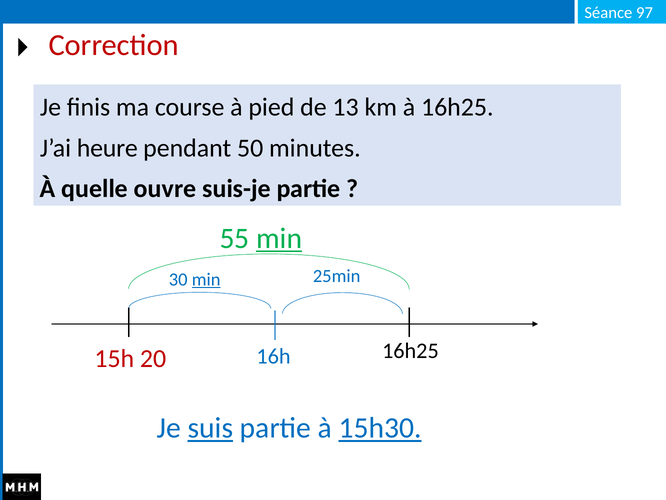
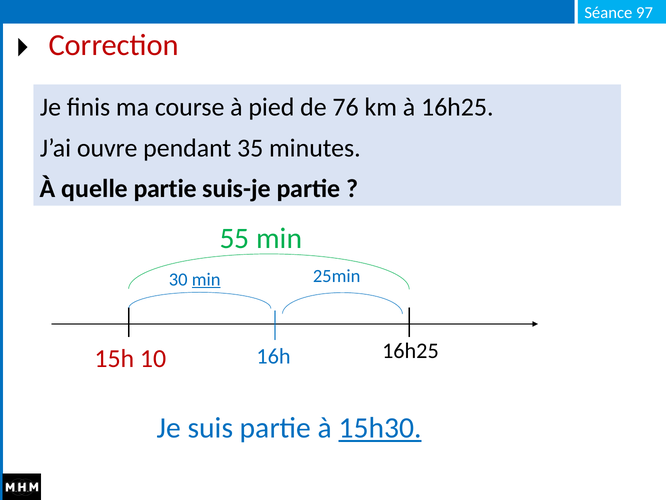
13: 13 -> 76 (346, 107)
heure: heure -> ouvre (107, 148)
50: 50 -> 35 (250, 148)
quelle ouvre: ouvre -> partie (165, 189)
min underline: present -> none (279, 238)
20: 20 -> 10 (153, 358)
suis underline: present -> none (210, 428)
